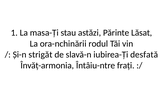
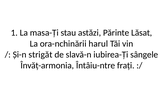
rodul: rodul -> harul (98, 43)
desfată: desfată -> sângele (144, 54)
